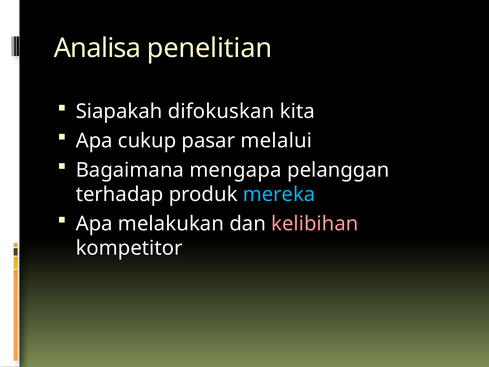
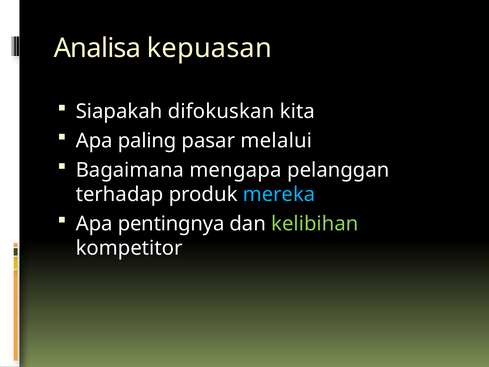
penelitian: penelitian -> kepuasan (209, 48)
cukup: cukup -> paling (147, 141)
melakukan: melakukan -> pentingnya (171, 224)
kelibihan colour: pink -> light green (315, 224)
